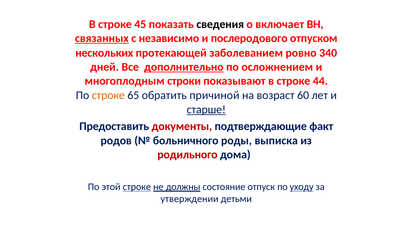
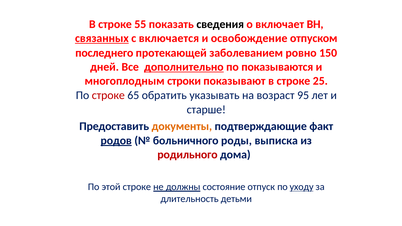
45: 45 -> 55 (140, 24)
независимо: независимо -> включается (169, 38)
послеродового: послеродового -> освобождение (249, 38)
нескольких: нескольких -> последнего (104, 53)
340: 340 -> 150 (328, 53)
осложнением: осложнением -> показываются (277, 67)
44: 44 -> 25 (320, 81)
строке colour: orange -> red (108, 95)
причиной: причиной -> указывать (215, 95)
60: 60 -> 95 (303, 95)
старше underline: present -> none (206, 110)
документы colour: red -> orange (182, 126)
родов underline: none -> present (116, 141)
строке underline: present -> none (137, 187)
утверждении: утверждении -> длительность (190, 199)
